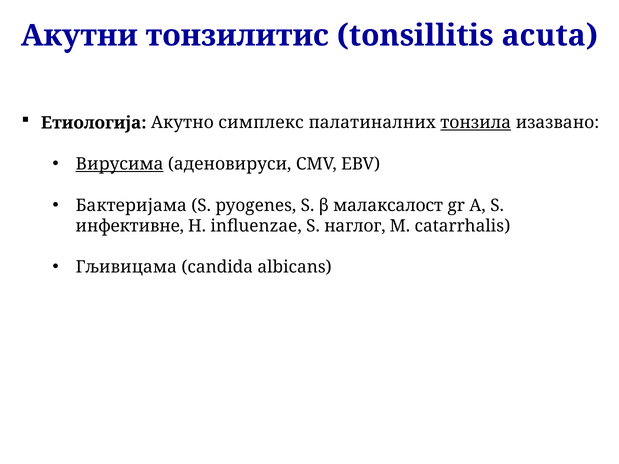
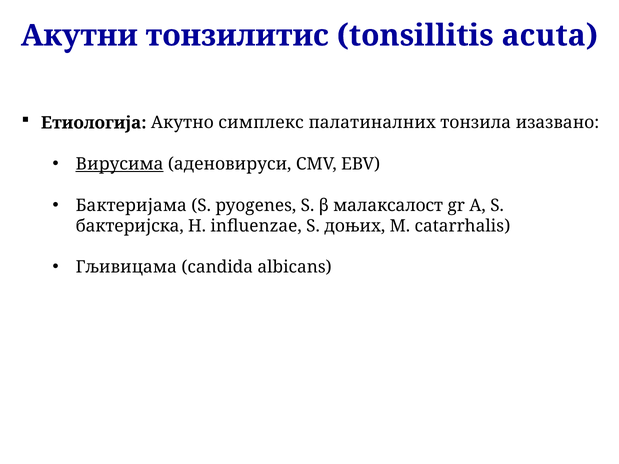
тонзила underline: present -> none (476, 123)
инфективне: инфективне -> бактеријска (130, 226)
наглог: наглог -> доњих (355, 226)
